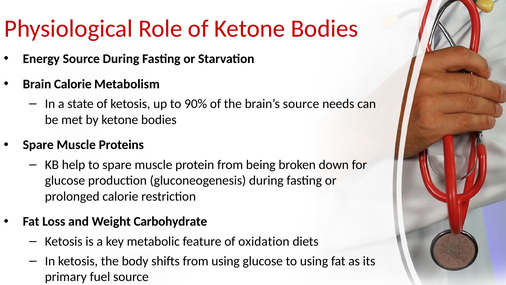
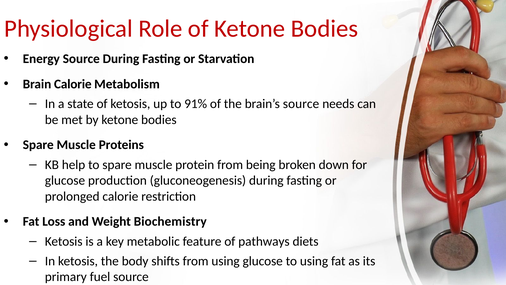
90%: 90% -> 91% (196, 104)
Carbohydrate: Carbohydrate -> Biochemistry (170, 221)
oxidation: oxidation -> pathways (264, 241)
